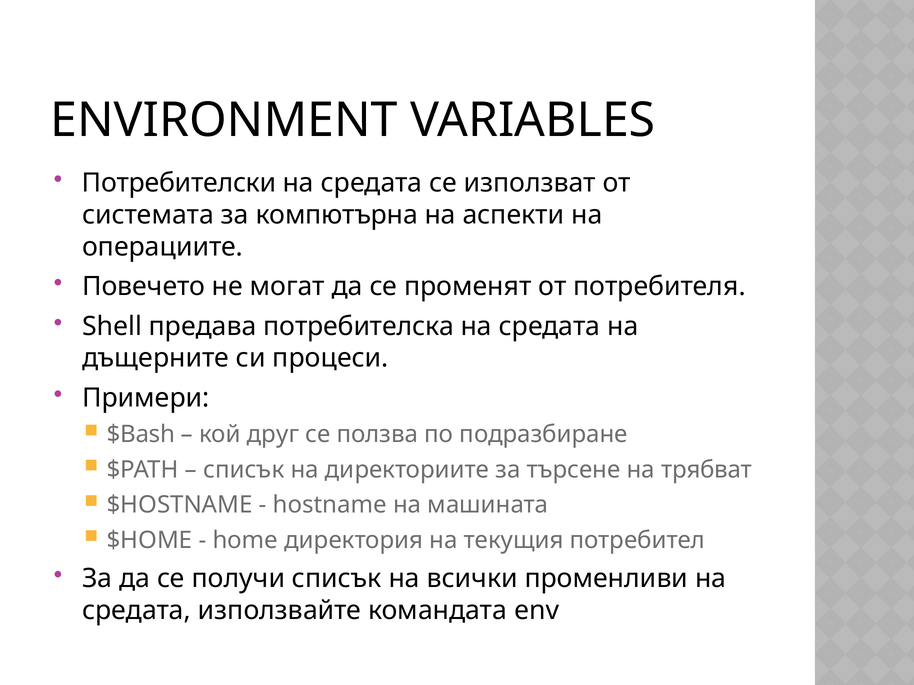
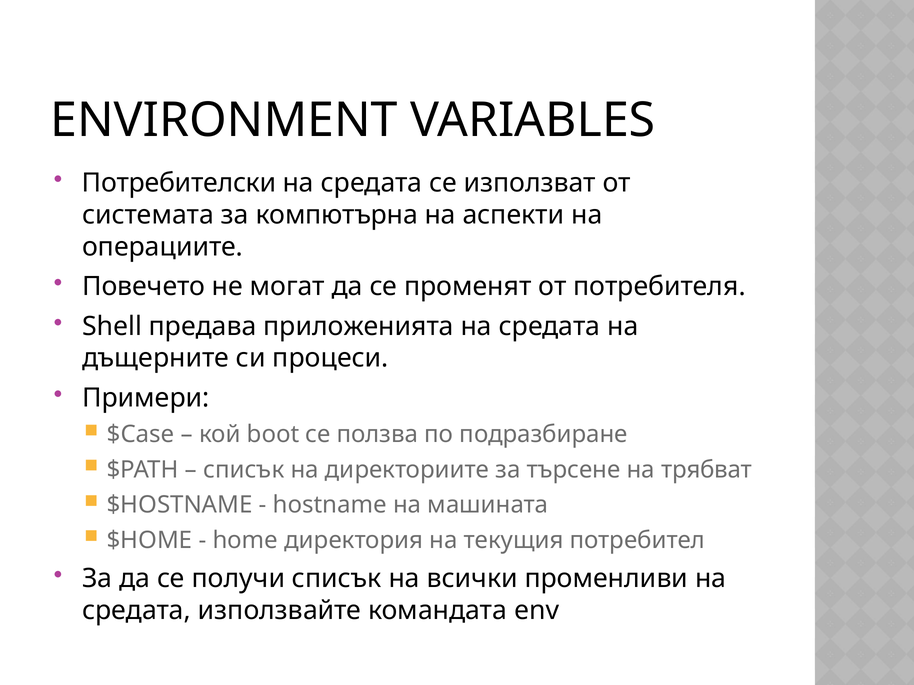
потребителска: потребителска -> приложенията (359, 326)
$Bash: $Bash -> $Case (141, 435)
друг: друг -> boot (273, 435)
